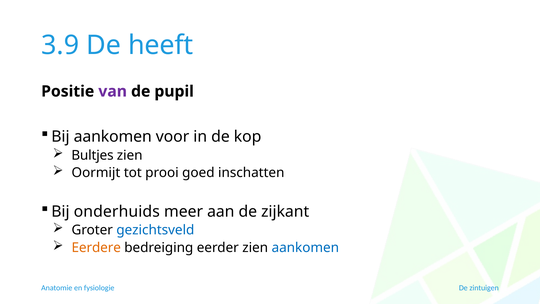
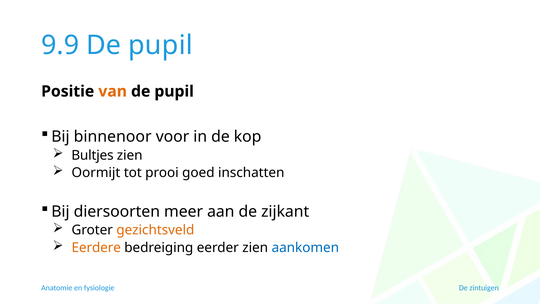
3.9: 3.9 -> 9.9 (60, 45)
heeft: heeft -> pupil (160, 45)
van colour: purple -> orange (113, 91)
Bij aankomen: aankomen -> binnenoor (113, 137)
onderhuids: onderhuids -> diersoorten (117, 211)
gezichtsveld colour: blue -> orange (155, 230)
